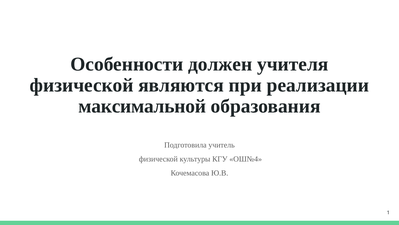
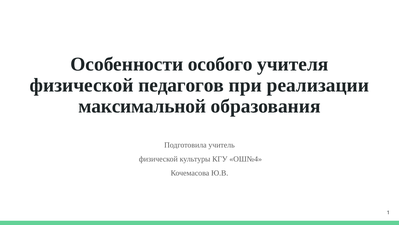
должен: должен -> особого (220, 64)
являются: являются -> педагогов (181, 85)
